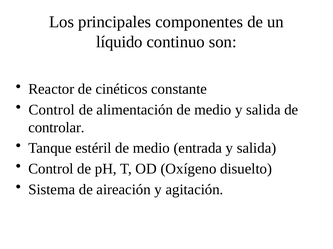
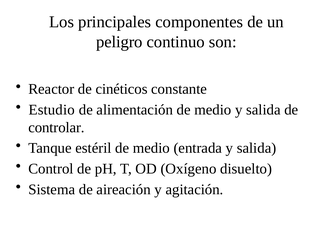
líquido: líquido -> peligro (119, 42)
Control: Control -> Estudio (52, 110)
